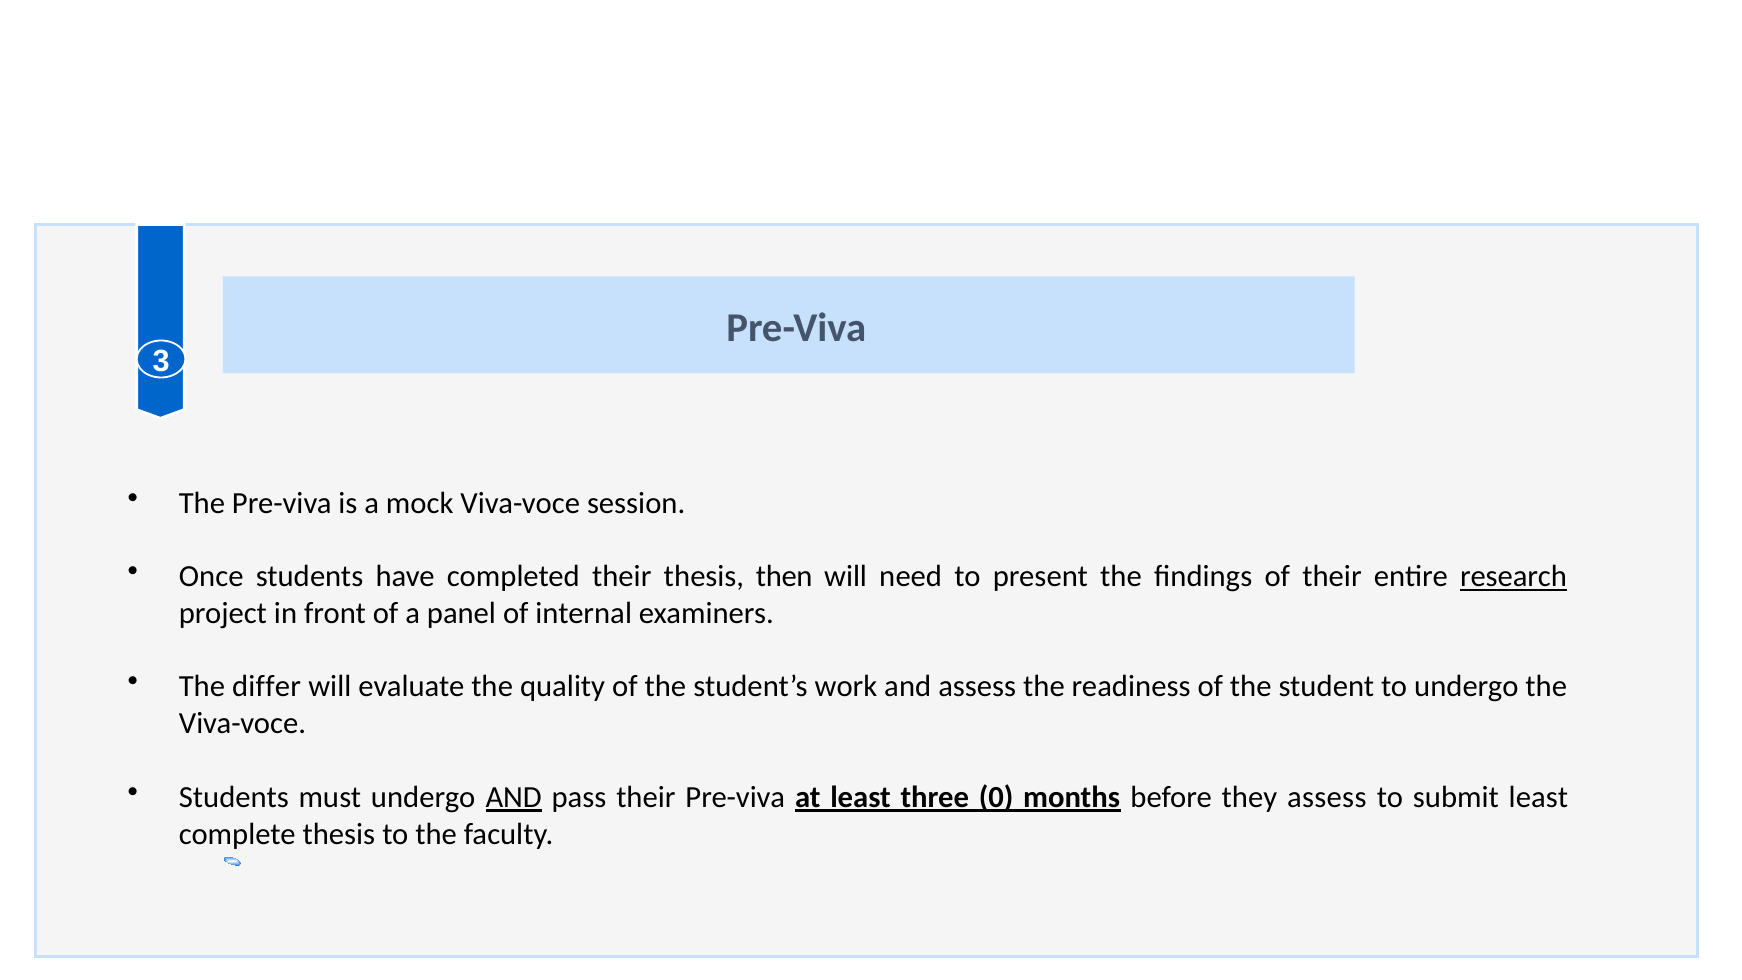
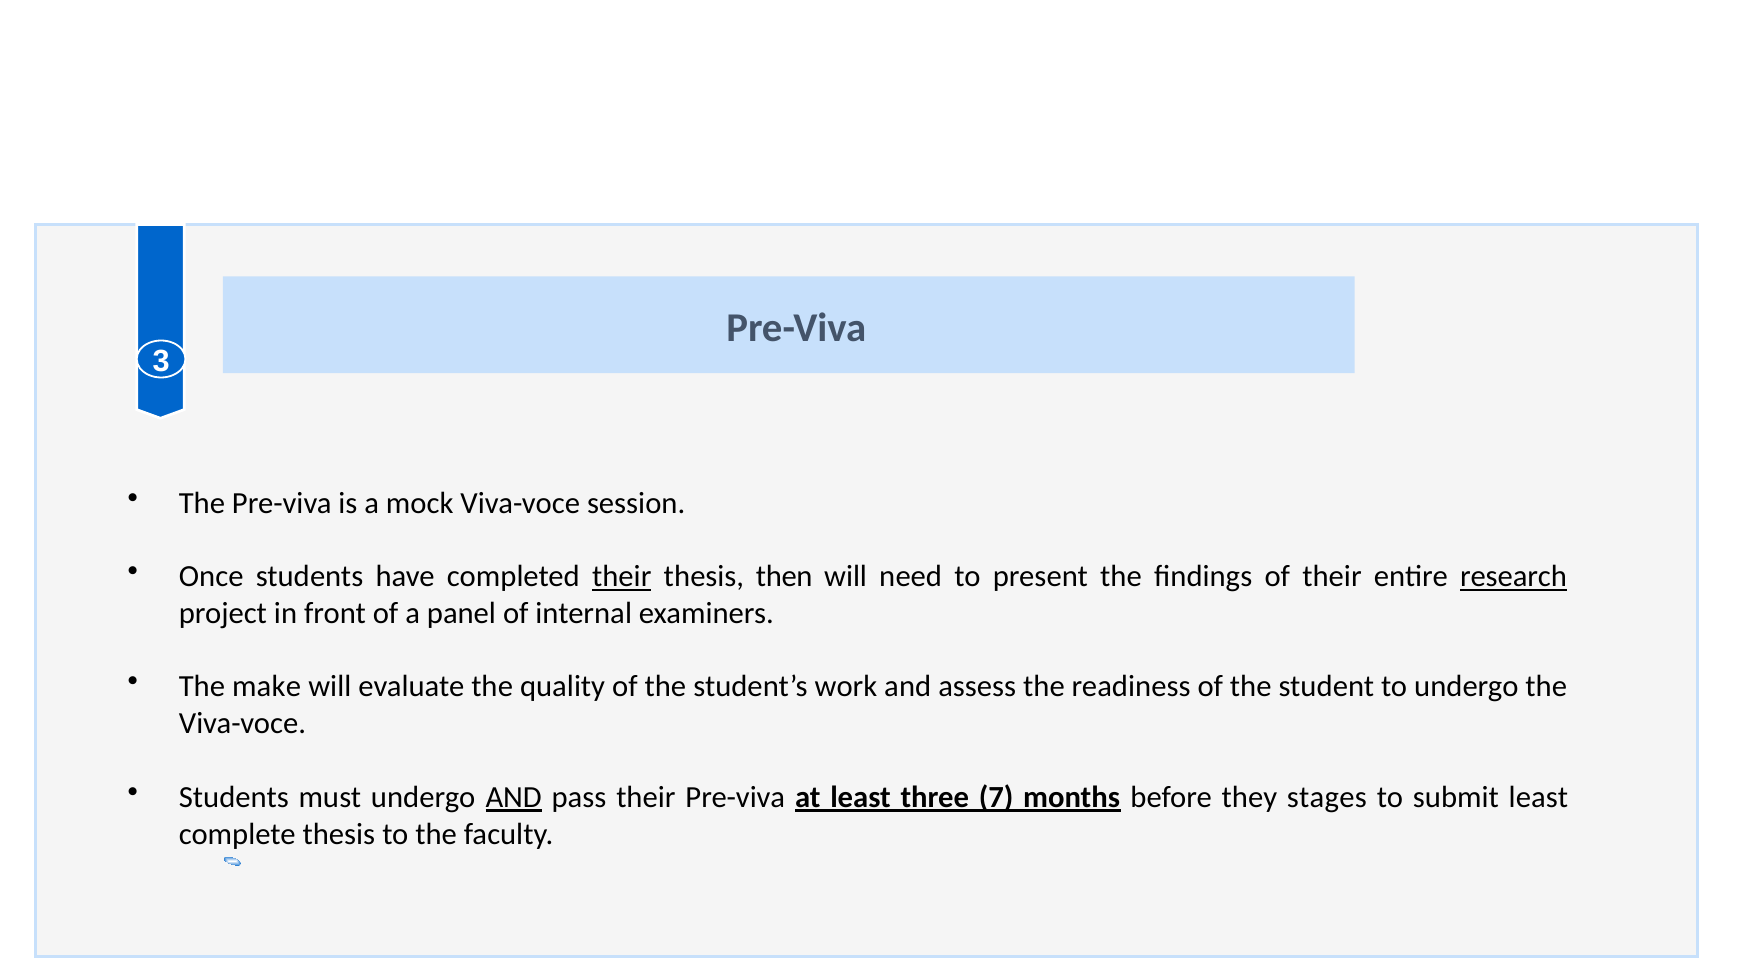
their underline: none -> present (622, 576)
differ: differ -> make (267, 687)
0: 0 -> 7 (996, 797)
they assess: assess -> stages (1327, 797)
